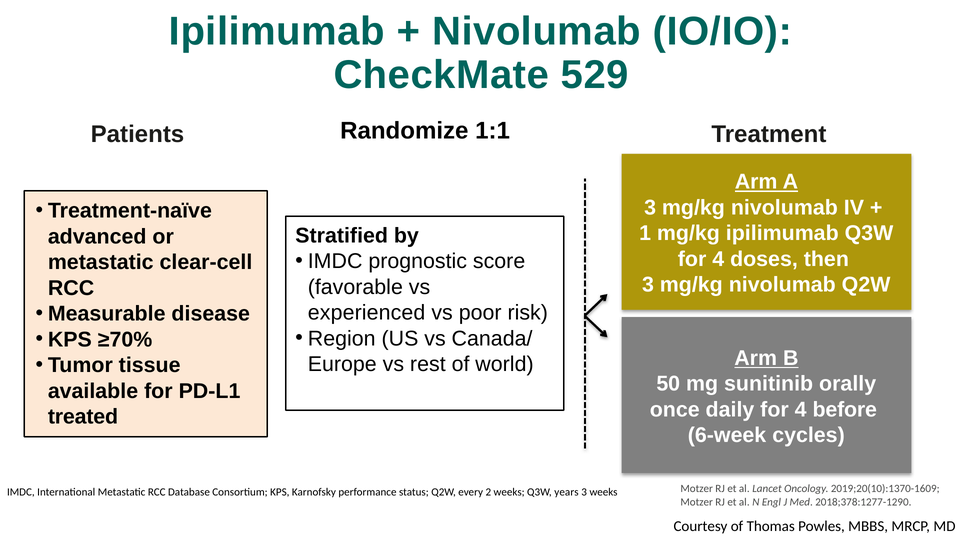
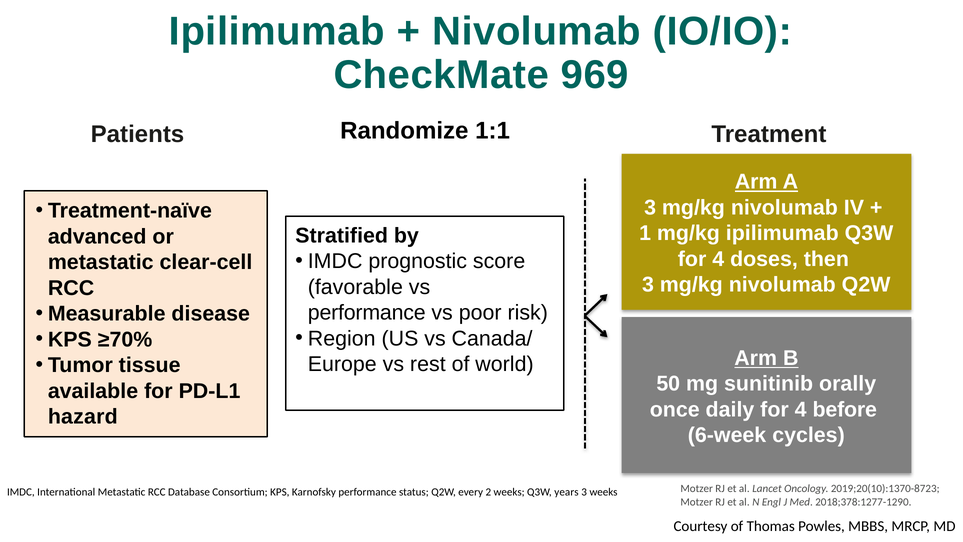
529: 529 -> 969 (595, 75)
experienced: experienced -> performance (367, 313)
treated: treated -> hazard (83, 416)
2019;20(10):1370-1609: 2019;20(10):1370-1609 -> 2019;20(10):1370-8723 (885, 488)
